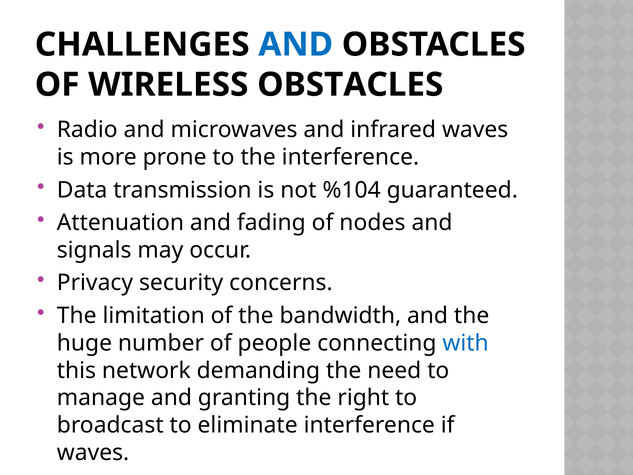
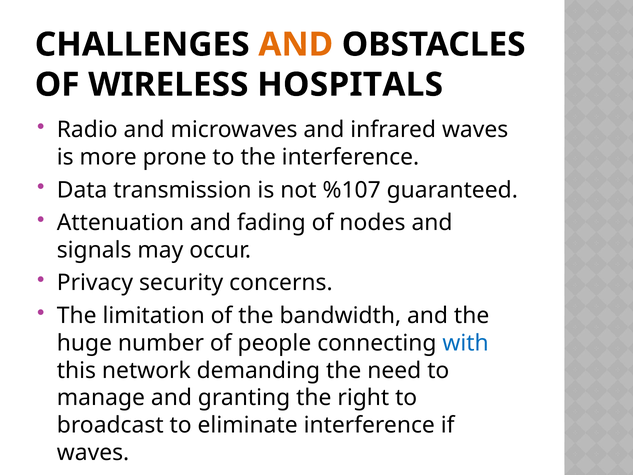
AND colour: blue -> orange (296, 45)
WIRELESS OBSTACLES: OBSTACLES -> HOSPITALS (350, 85)
%104: %104 -> %107 (352, 190)
